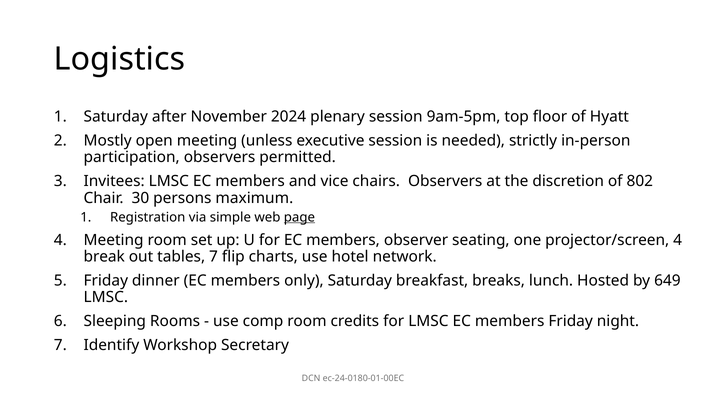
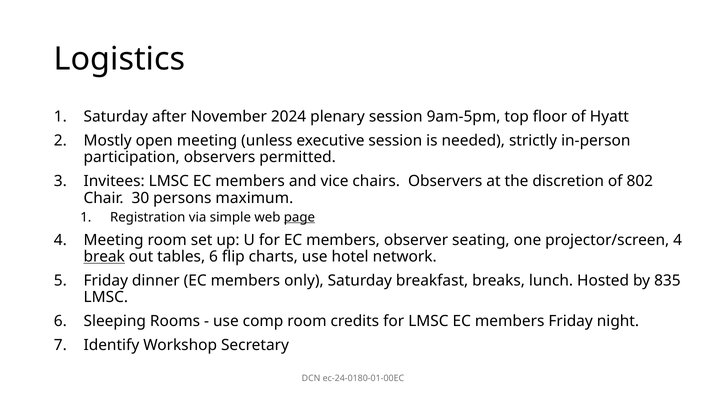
break underline: none -> present (104, 257)
tables 7: 7 -> 6 (214, 257)
649: 649 -> 835 (667, 281)
